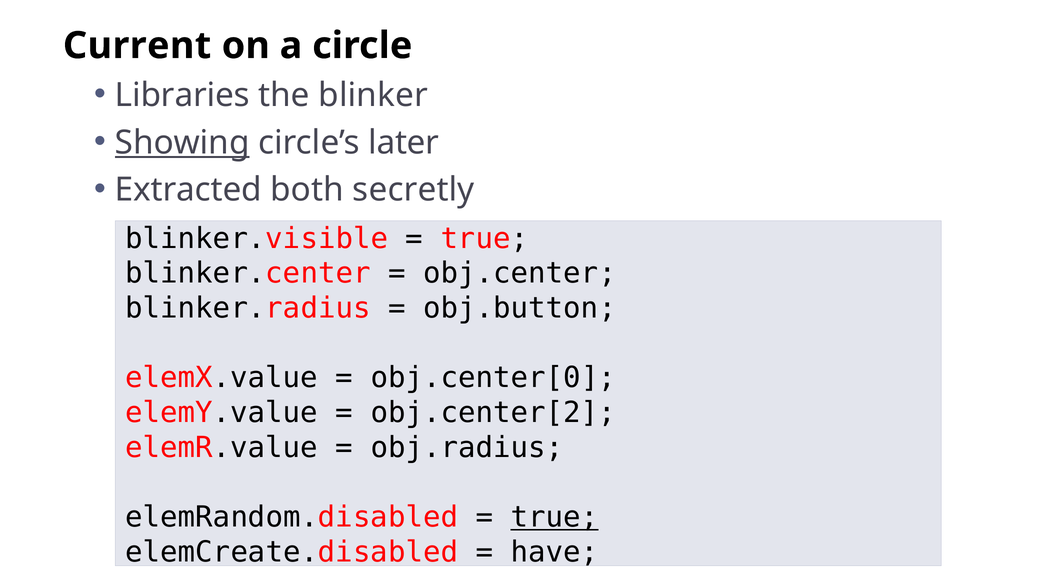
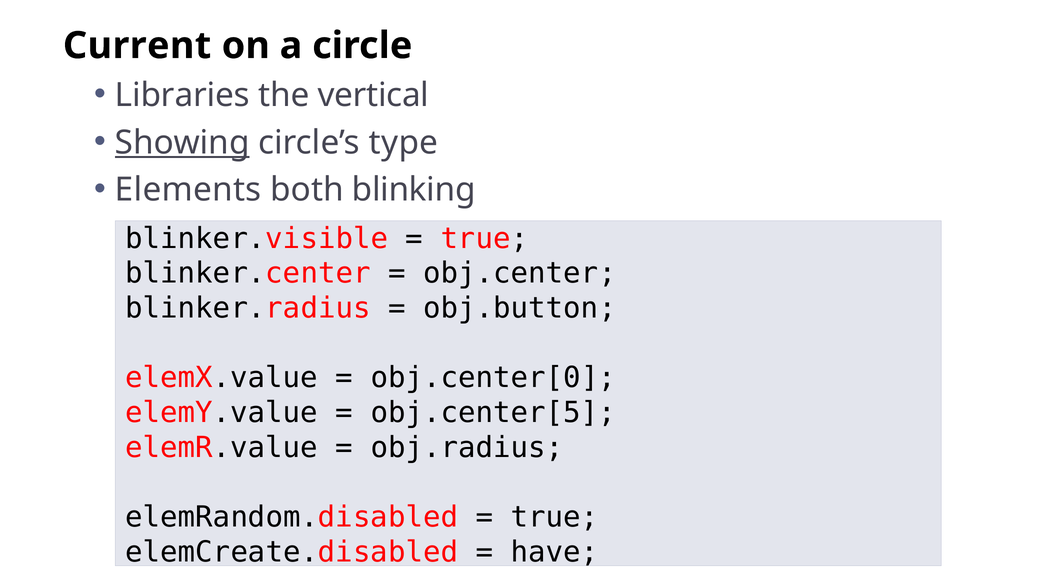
blinker: blinker -> vertical (373, 95)
later: later -> type (403, 143)
Extracted: Extracted -> Elements (188, 190)
secretly: secretly -> blinking (414, 190)
obj.center[2: obj.center[2 -> obj.center[5 (493, 413)
true underline: present -> none (554, 518)
